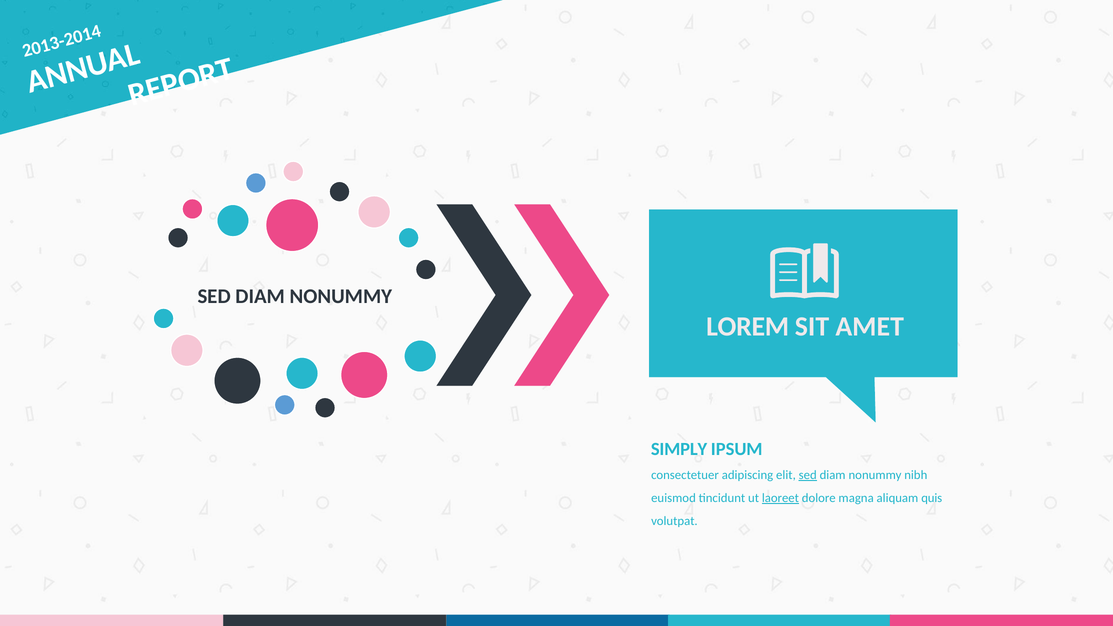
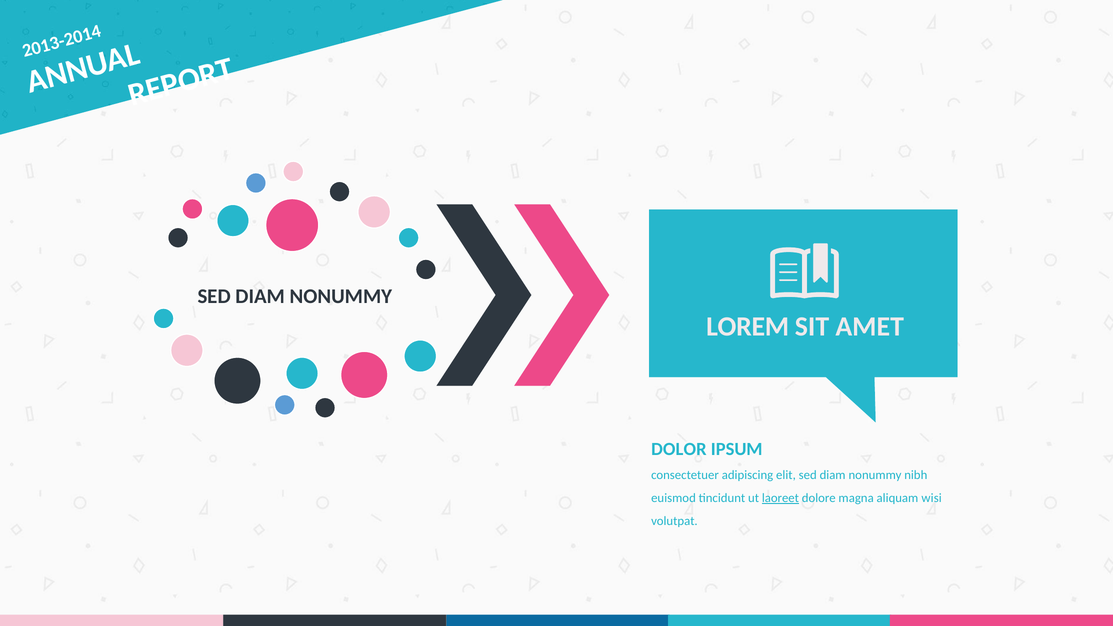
SIMPLY: SIMPLY -> DOLOR (679, 449)
sed underline: present -> none (808, 475)
quis: quis -> wisi (932, 498)
